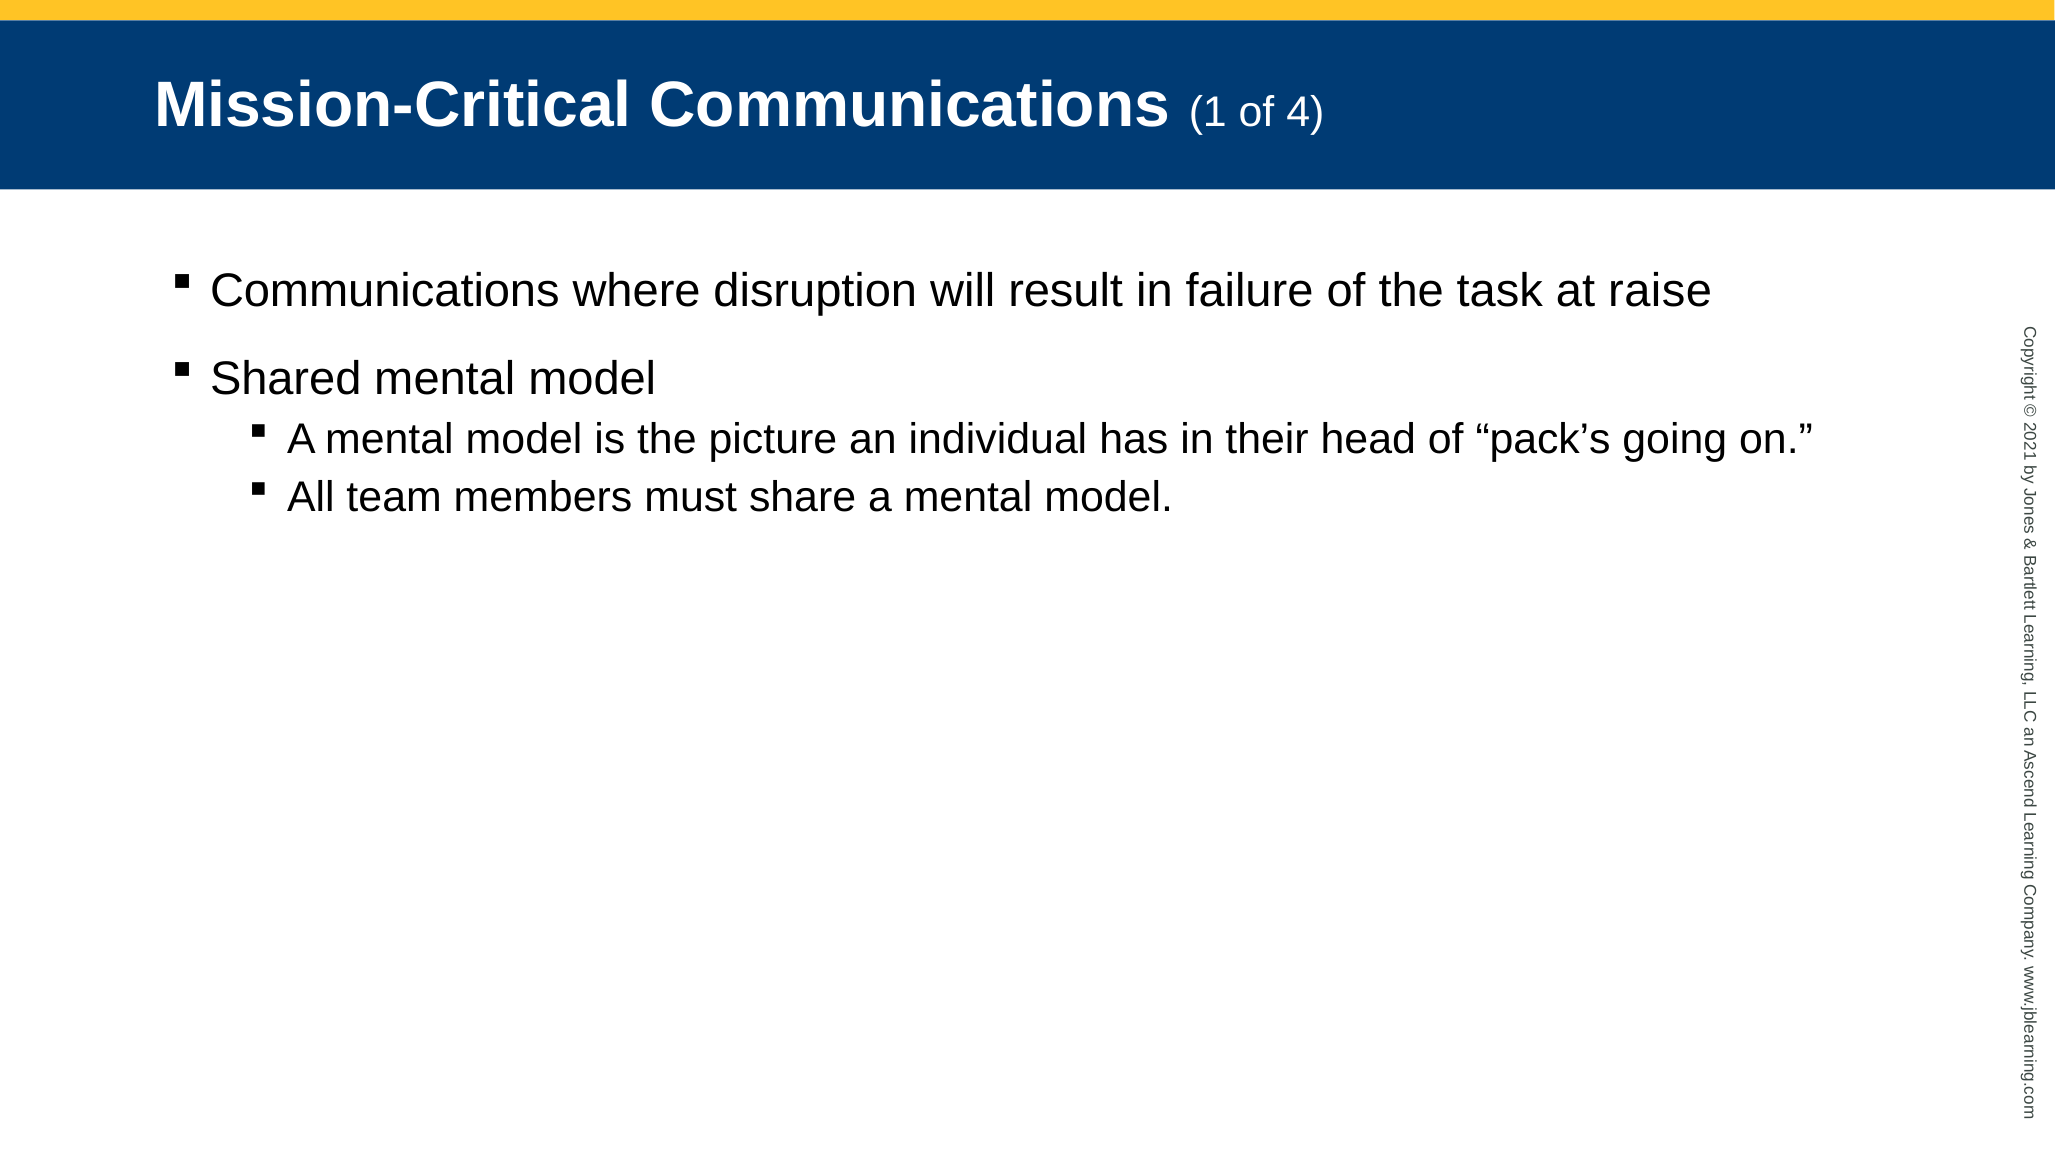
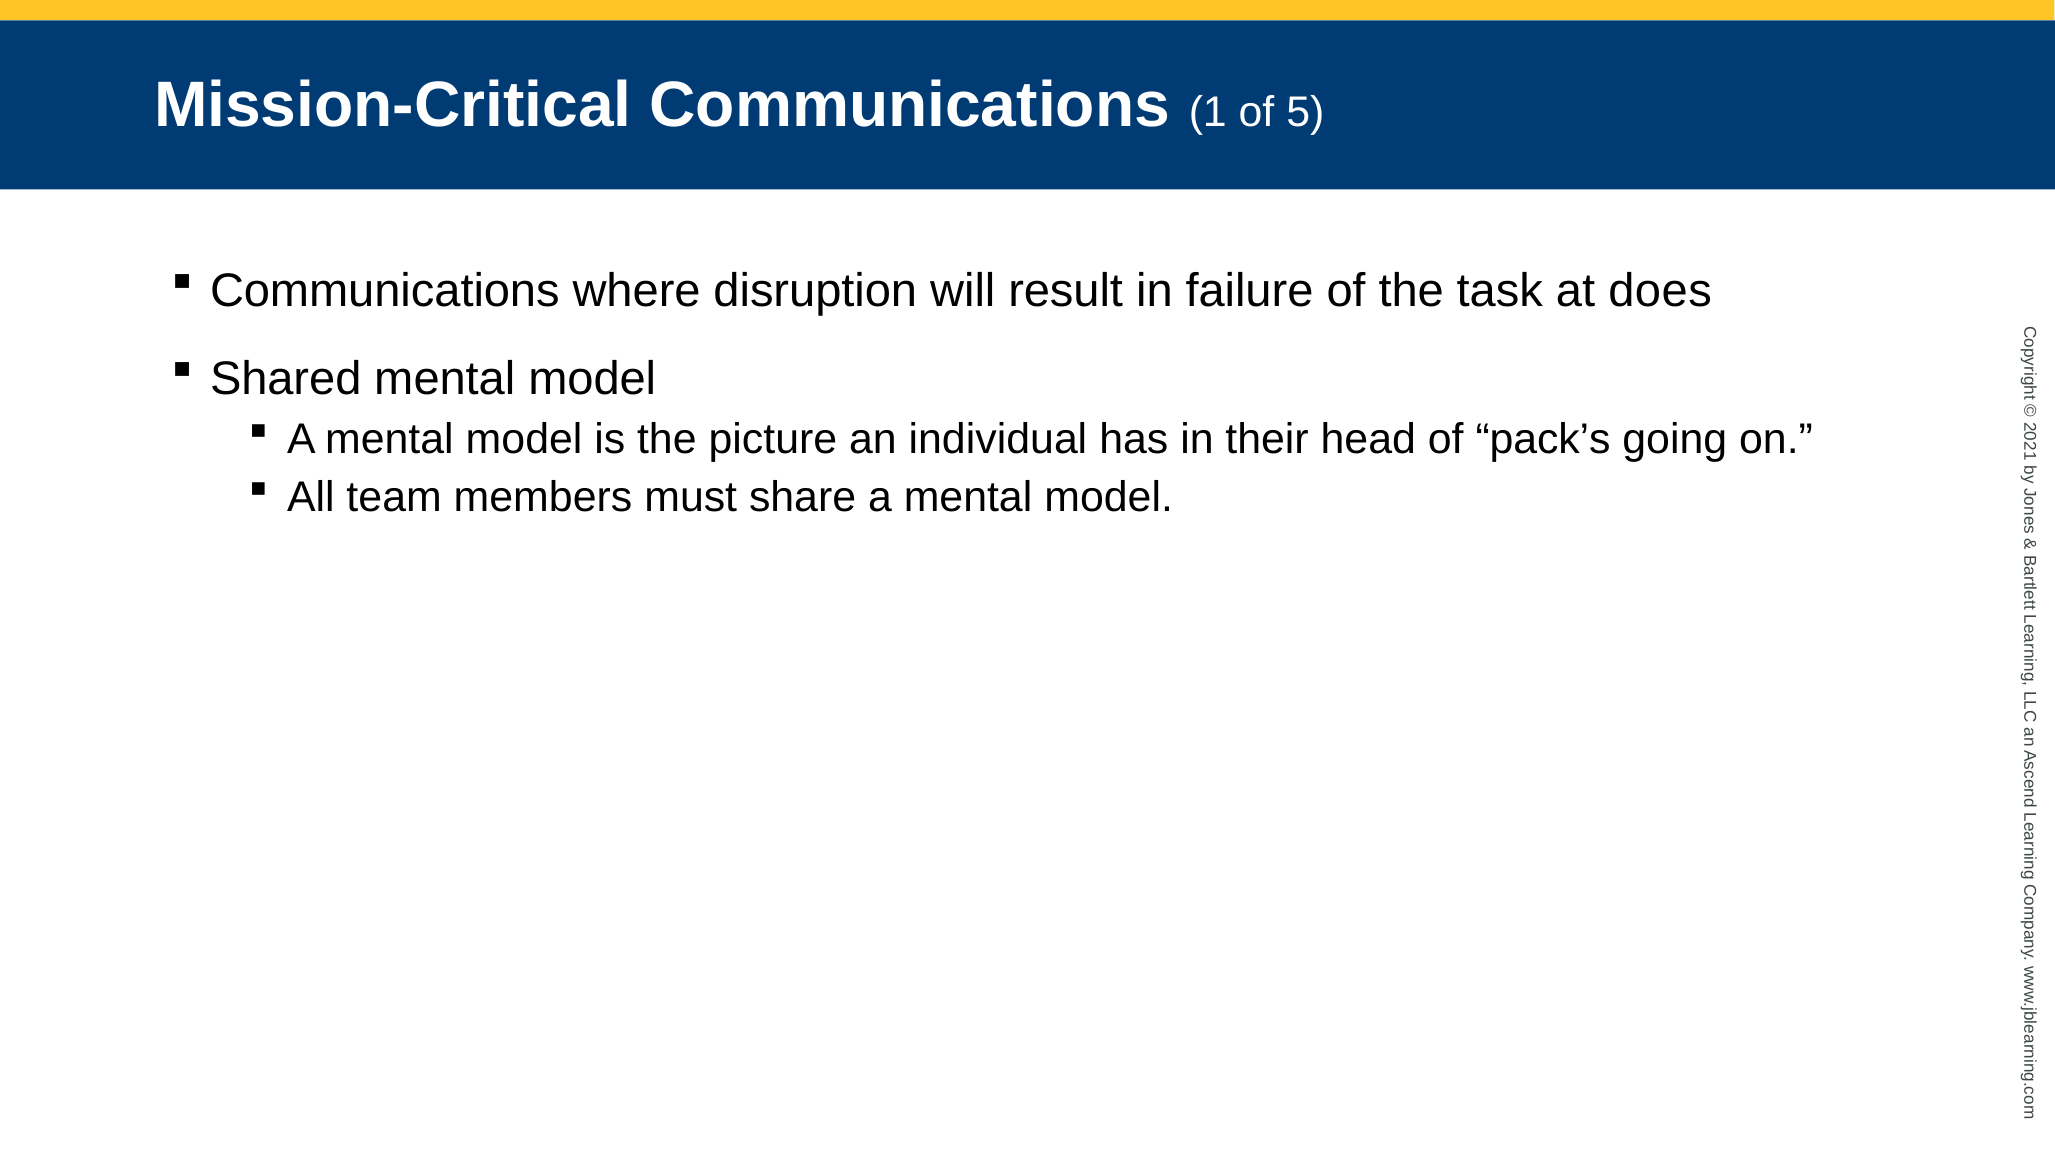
4: 4 -> 5 (1305, 113)
raise: raise -> does (1660, 291)
